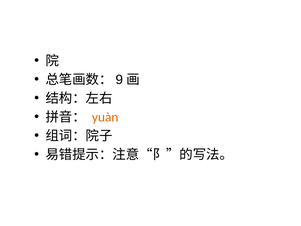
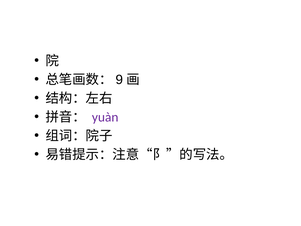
yuàn colour: orange -> purple (105, 117)
